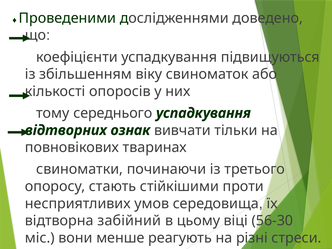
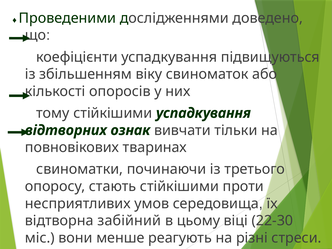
тому середнього: середнього -> стійкішими (113, 113)
56-30: 56-30 -> 22-30 (272, 221)
